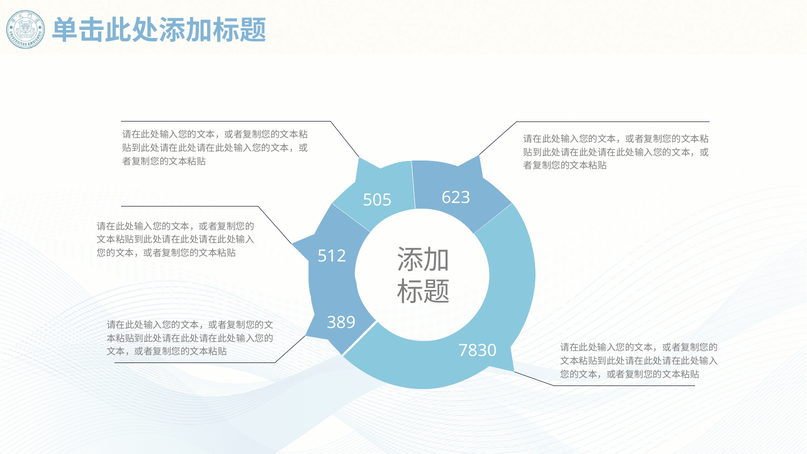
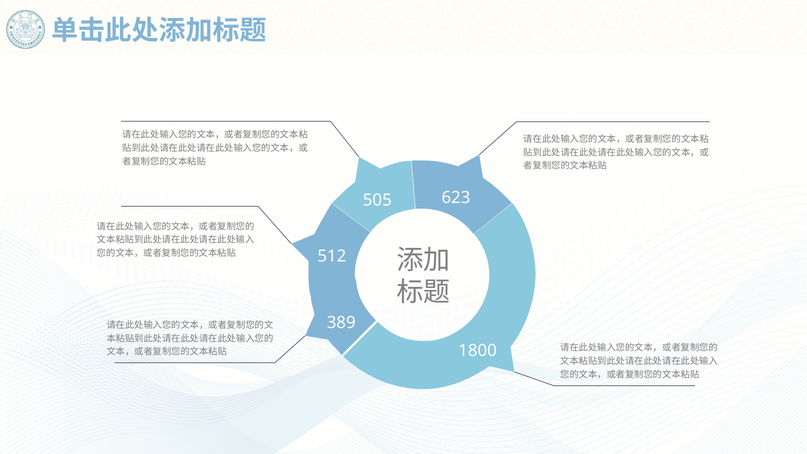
7830: 7830 -> 1800 (478, 351)
